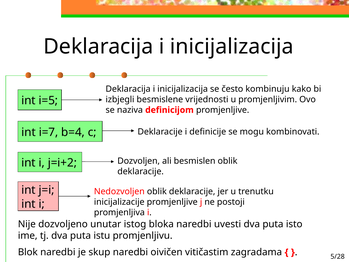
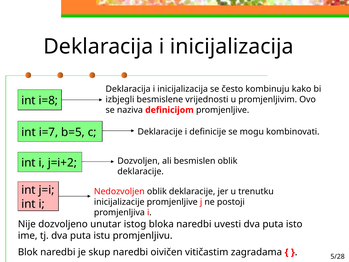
i=5: i=5 -> i=8 (48, 101)
b=4: b=4 -> b=5 (73, 132)
